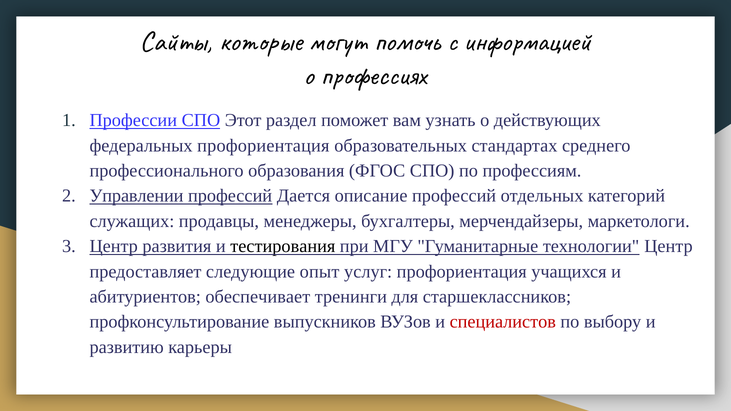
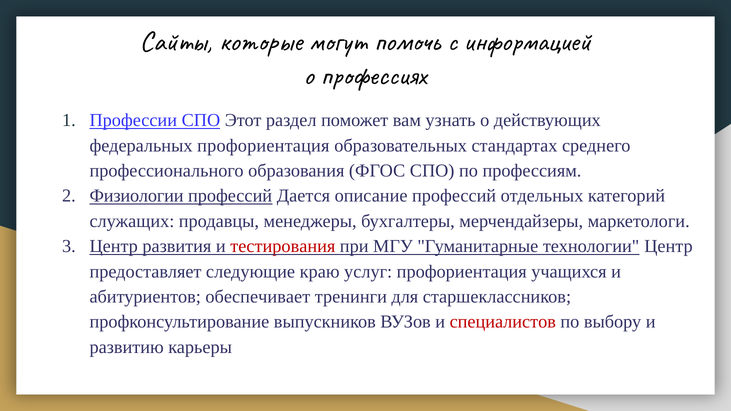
Управлении: Управлении -> Физиологии (137, 196)
тестирования colour: black -> red (283, 246)
опыт: опыт -> краю (320, 272)
